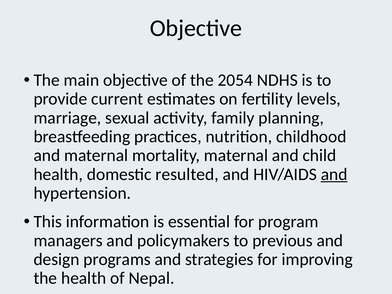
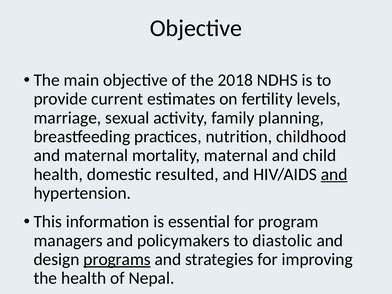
2054: 2054 -> 2018 (235, 80)
previous: previous -> diastolic (282, 241)
programs underline: none -> present (117, 259)
